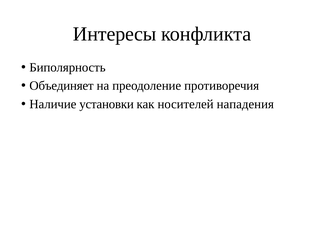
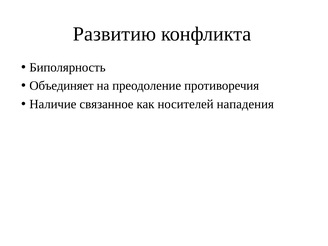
Интересы: Интересы -> Развитию (114, 34)
установки: установки -> связанное (107, 104)
